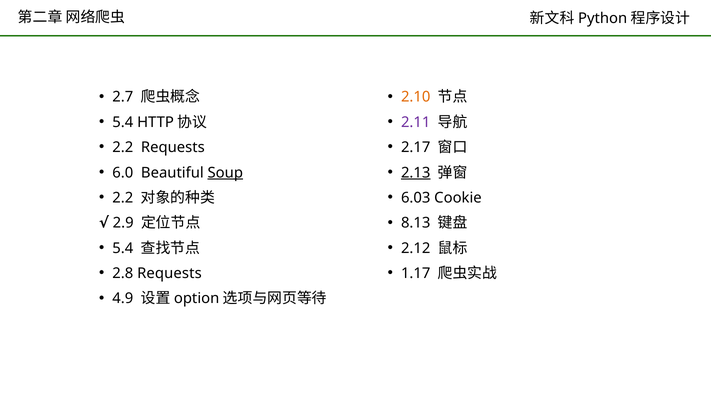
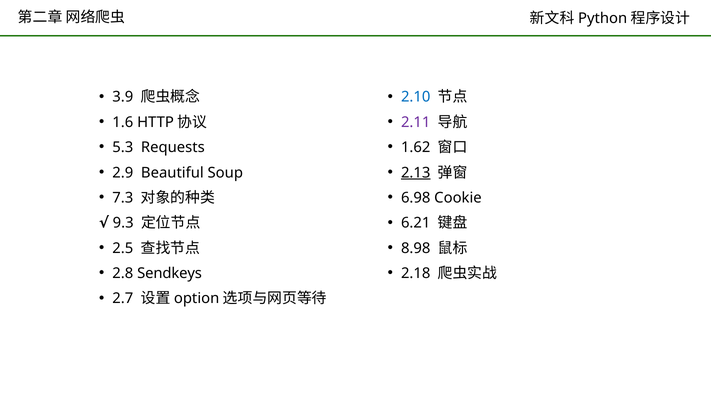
2.7: 2.7 -> 3.9 (123, 97)
2.10 colour: orange -> blue (416, 97)
5.4: 5.4 -> 1.6 (123, 122)
2.2: 2.2 -> 5.3 (123, 147)
2.17: 2.17 -> 1.62 (416, 147)
6.0: 6.0 -> 2.9 (123, 173)
Soup underline: present -> none (225, 173)
2.2: 2.2 -> 7.3 (123, 198)
6.03: 6.03 -> 6.98 (416, 198)
8.13: 8.13 -> 6.21 (416, 223)
2.9: 2.9 -> 9.3 (123, 223)
5.4: 5.4 -> 2.5 (123, 248)
2.12: 2.12 -> 8.98 (416, 248)
2.8 Requests: Requests -> Sendkeys (170, 273)
1.17: 1.17 -> 2.18 (416, 273)
4.9: 4.9 -> 2.7 (123, 299)
